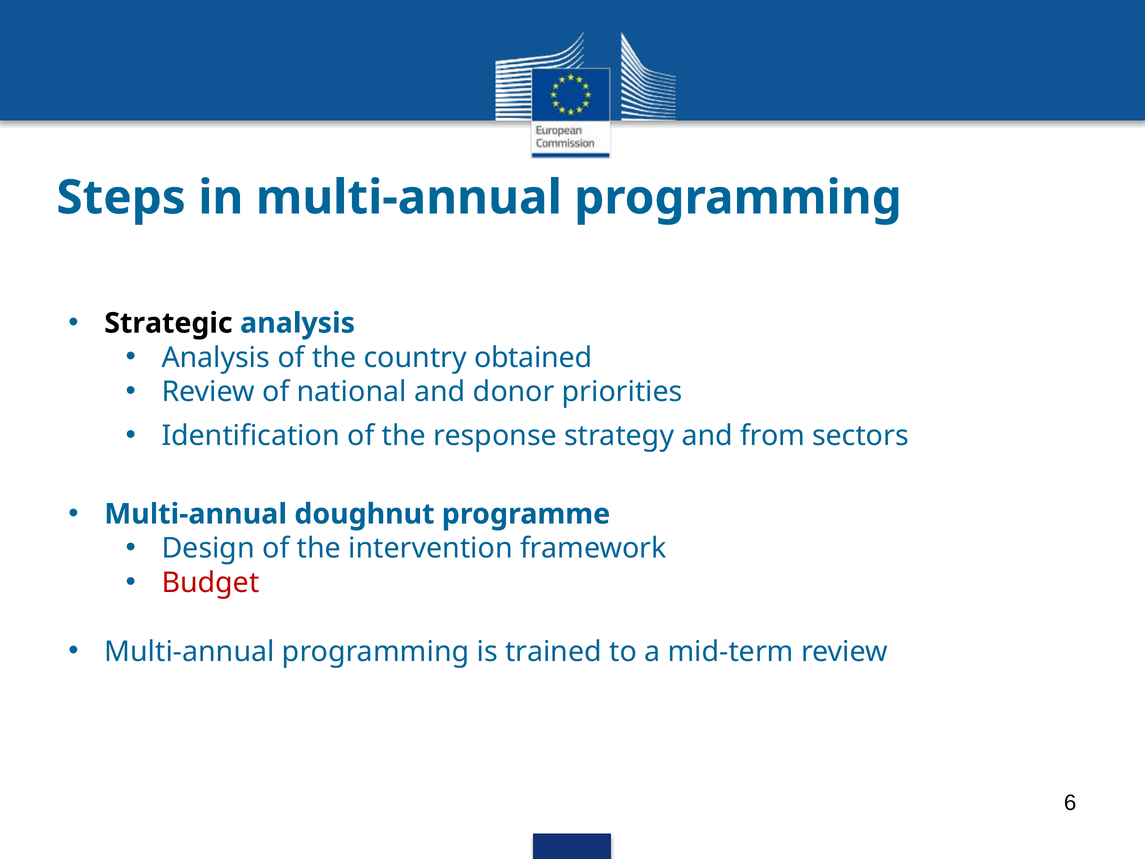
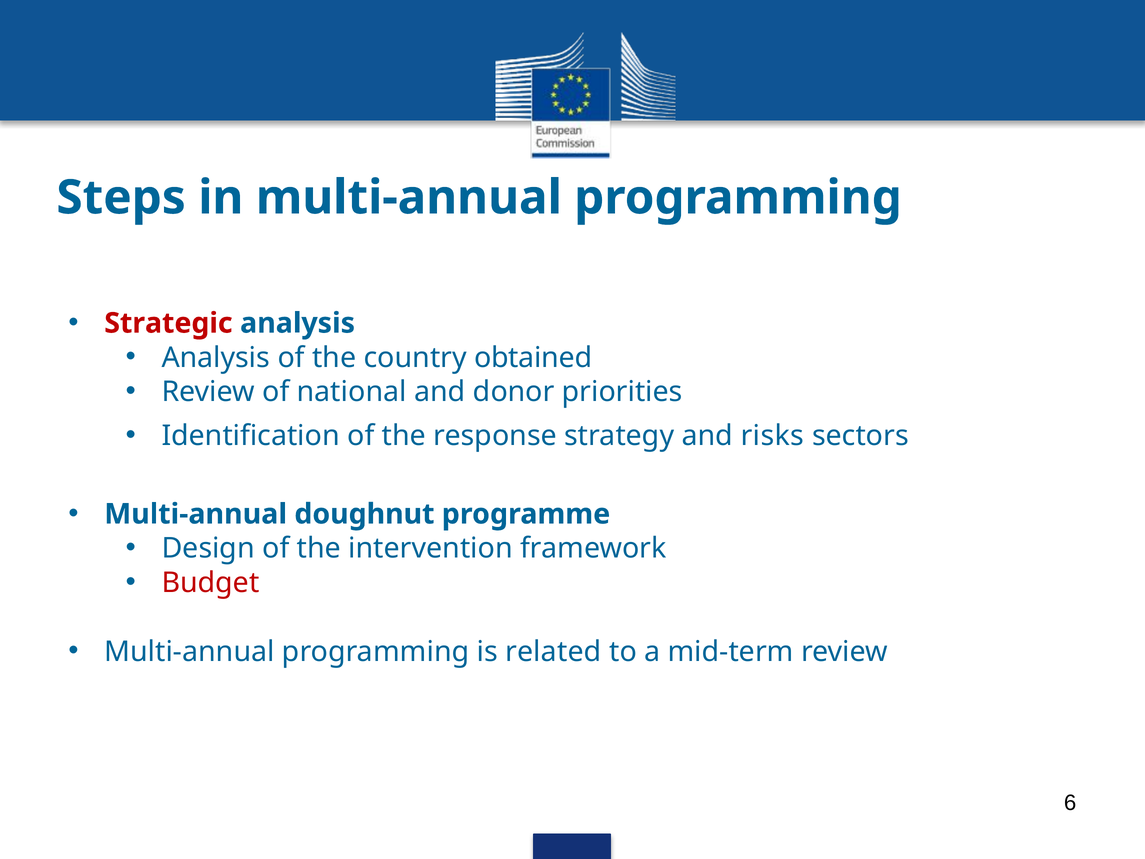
Strategic colour: black -> red (168, 323)
from: from -> risks (772, 436)
trained: trained -> related (553, 651)
